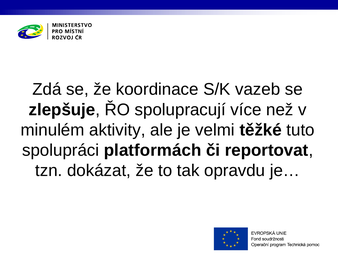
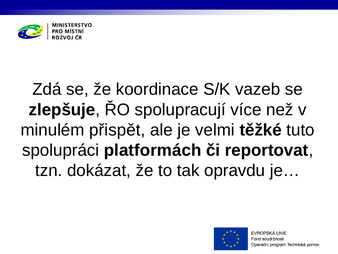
aktivity: aktivity -> přispět (117, 130)
